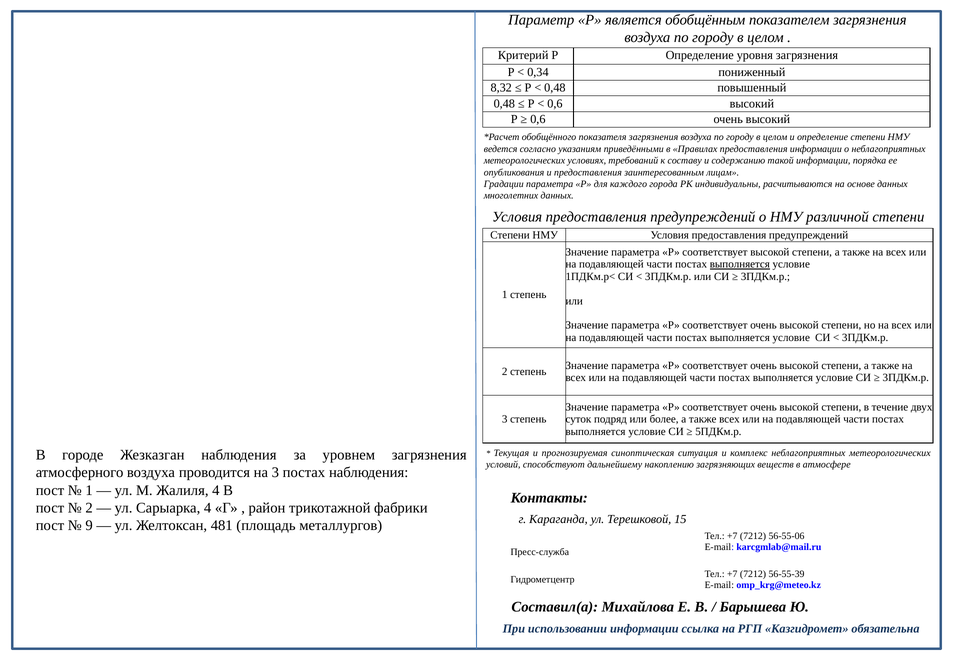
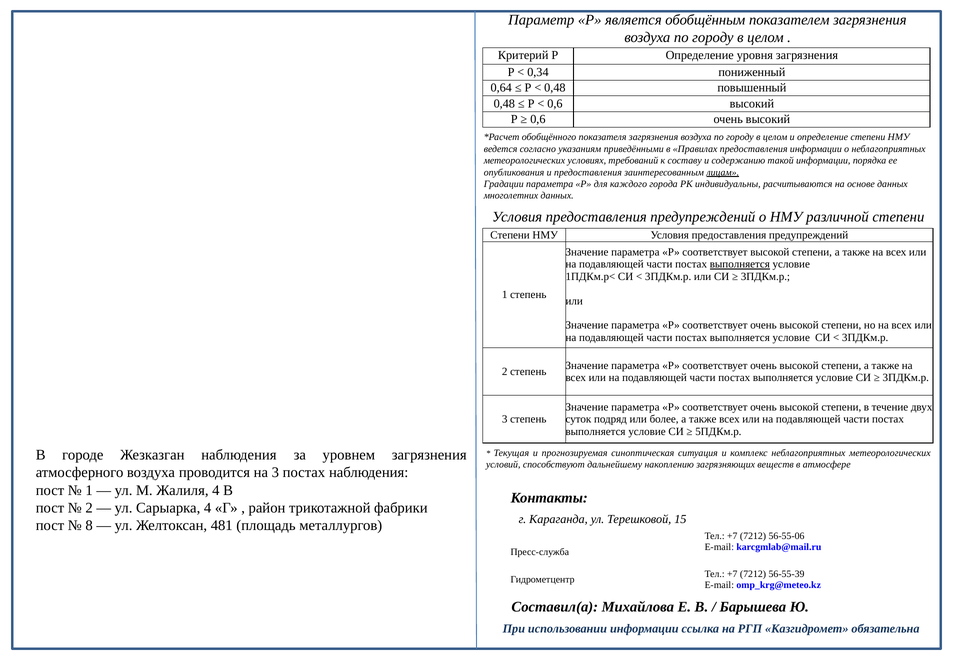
8,32: 8,32 -> 0,64 (501, 88)
лицам underline: none -> present (723, 172)
9: 9 -> 8 (89, 525)
